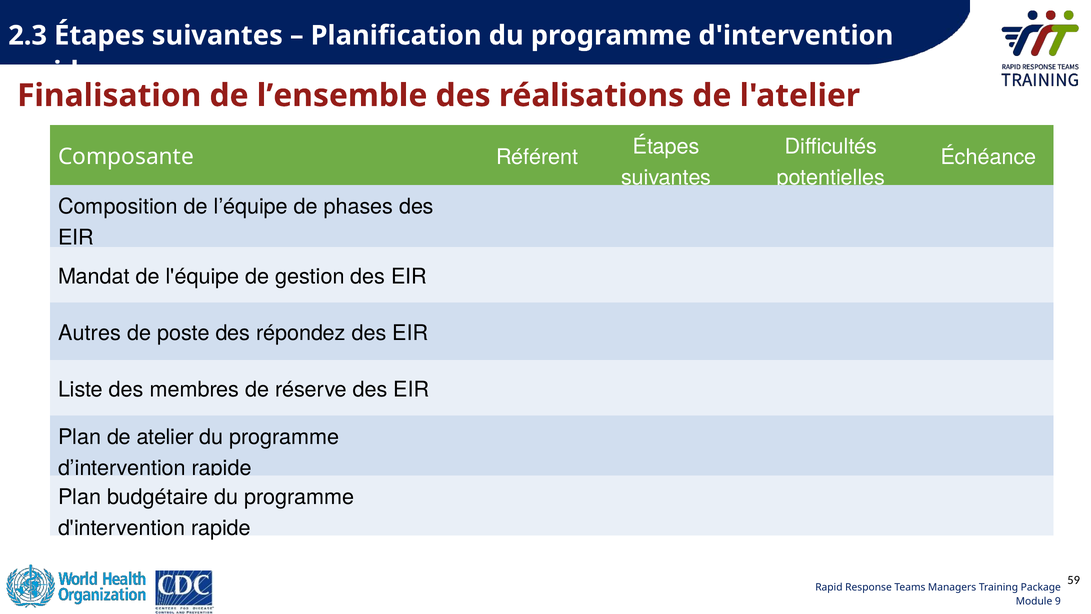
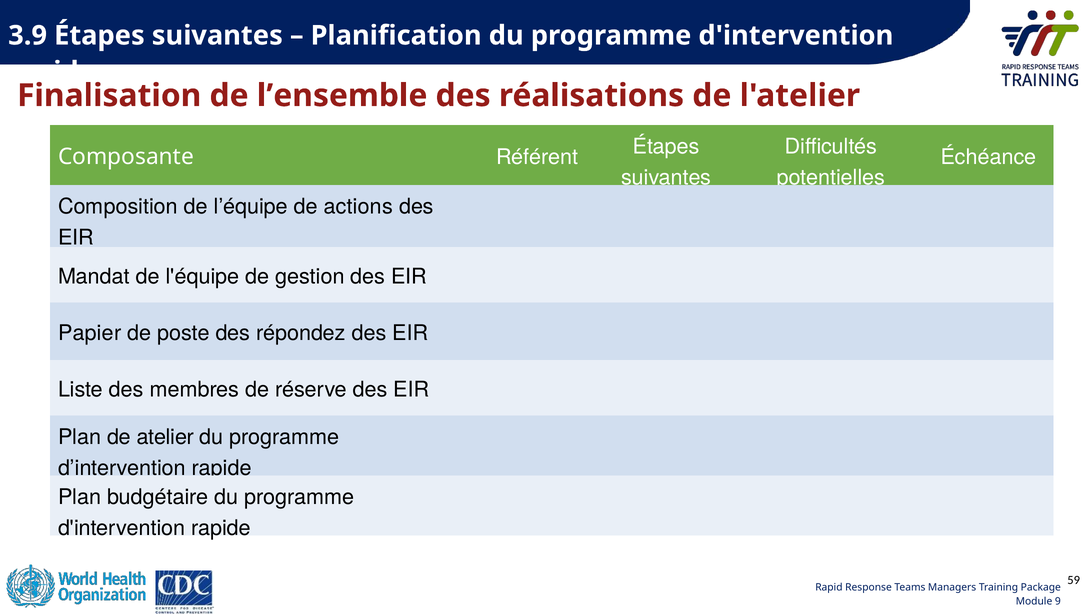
2.3: 2.3 -> 3.9 (28, 36)
phases: phases -> actions (358, 207)
Autres: Autres -> Papier (90, 333)
